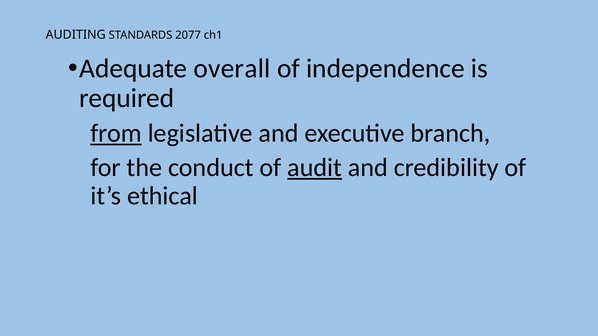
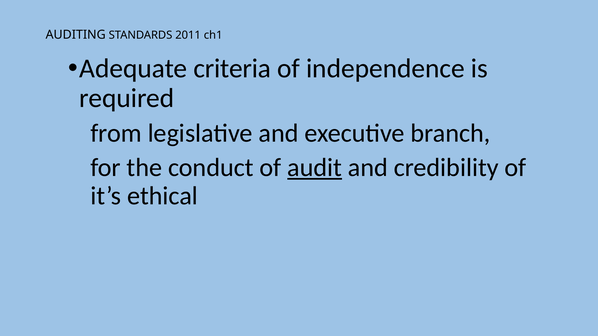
2077: 2077 -> 2011 (188, 35)
overall: overall -> criteria (232, 69)
from underline: present -> none (116, 133)
